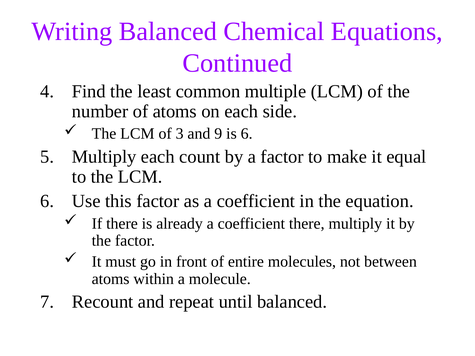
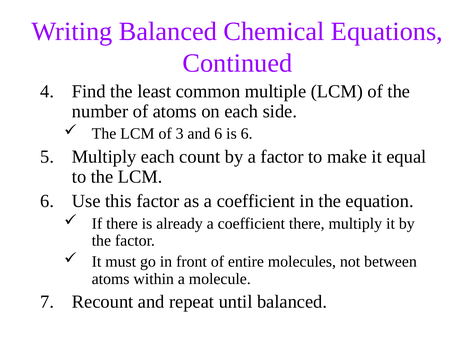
and 9: 9 -> 6 (218, 134)
